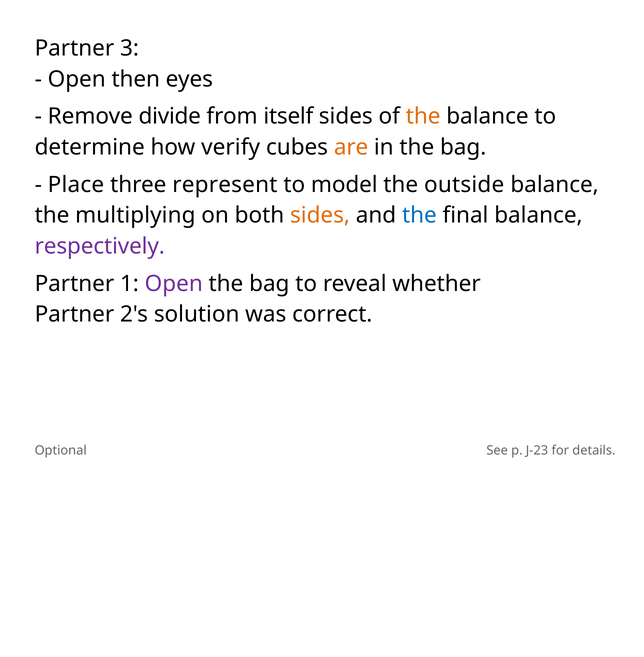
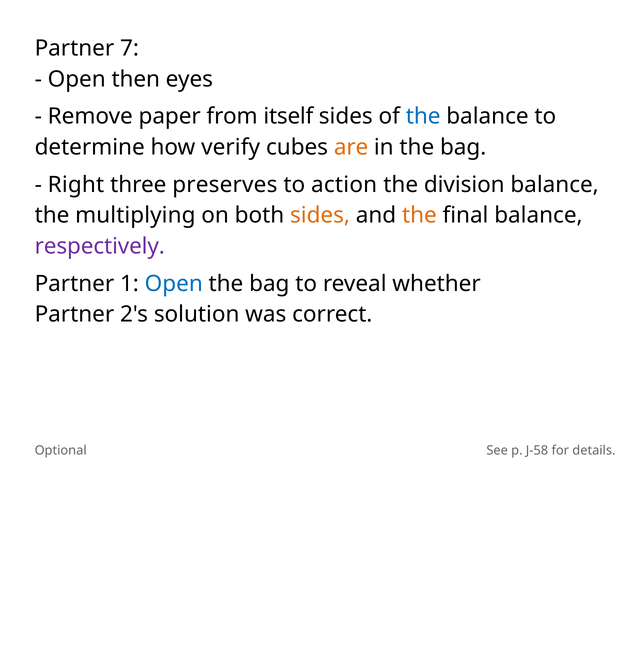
3: 3 -> 7 (129, 48)
divide: divide -> paper (170, 116)
the colour: orange -> blue (423, 116)
Place: Place -> Right (76, 185)
represent: represent -> preserves (225, 185)
model: model -> action (344, 185)
outside: outside -> division (464, 185)
the colour: blue -> orange (419, 215)
Open colour: purple -> blue (174, 284)
J-23: J-23 -> J-58 (537, 450)
